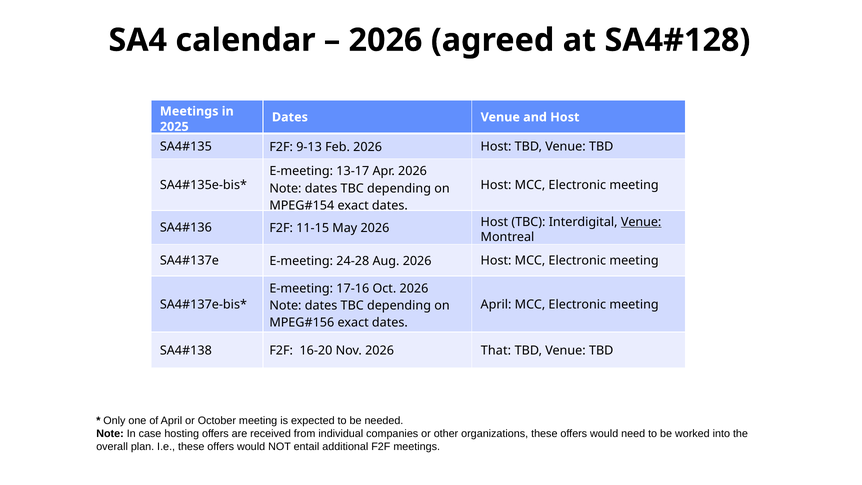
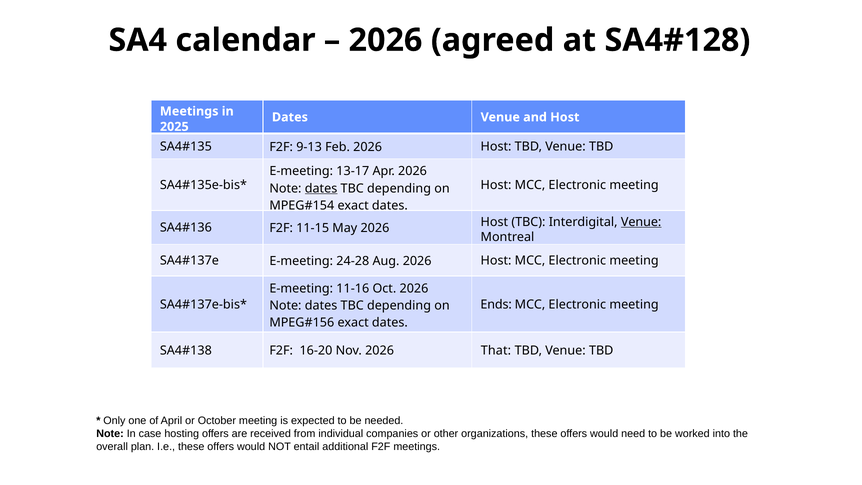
dates underline: none -> present (321, 188)
17-16: 17-16 -> 11-16 (353, 289)
April: April -> Ends (496, 304)
